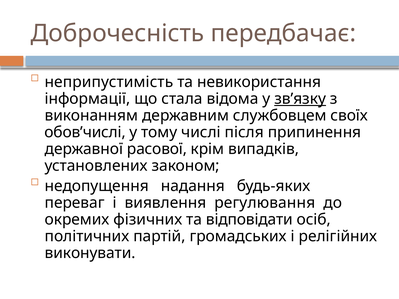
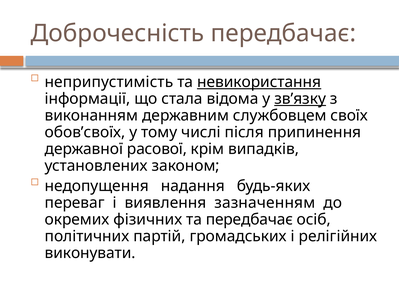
невикористання underline: none -> present (259, 82)
обов’числі: обов’числі -> обов’своїх (85, 132)
регулювання: регулювання -> зазначенням (265, 203)
та відповідати: відповідати -> передбачає (249, 220)
